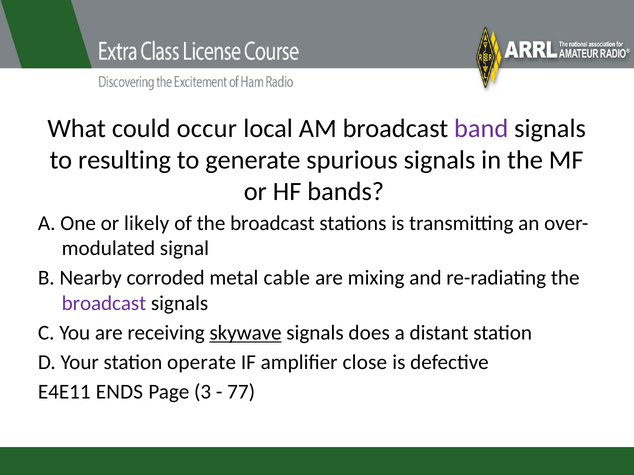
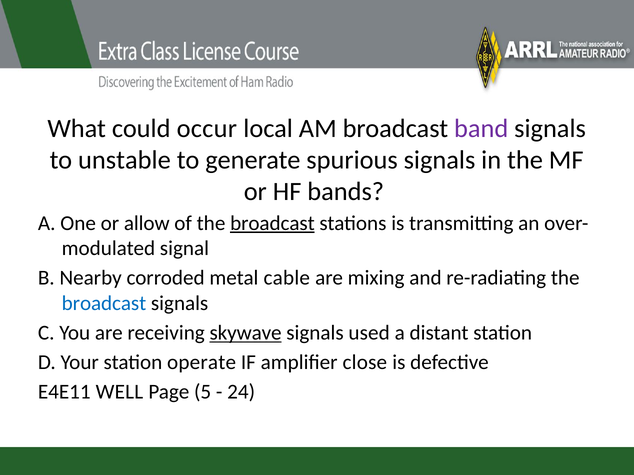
resulting: resulting -> unstable (124, 160)
likely: likely -> allow (147, 223)
broadcast underline: none -> present (272, 223)
broadcast colour: purple -> blue (104, 304)
does: does -> used (369, 333)
ENDS: ENDS -> WELL (119, 392)
3: 3 -> 5 (203, 392)
77: 77 -> 24 (241, 392)
